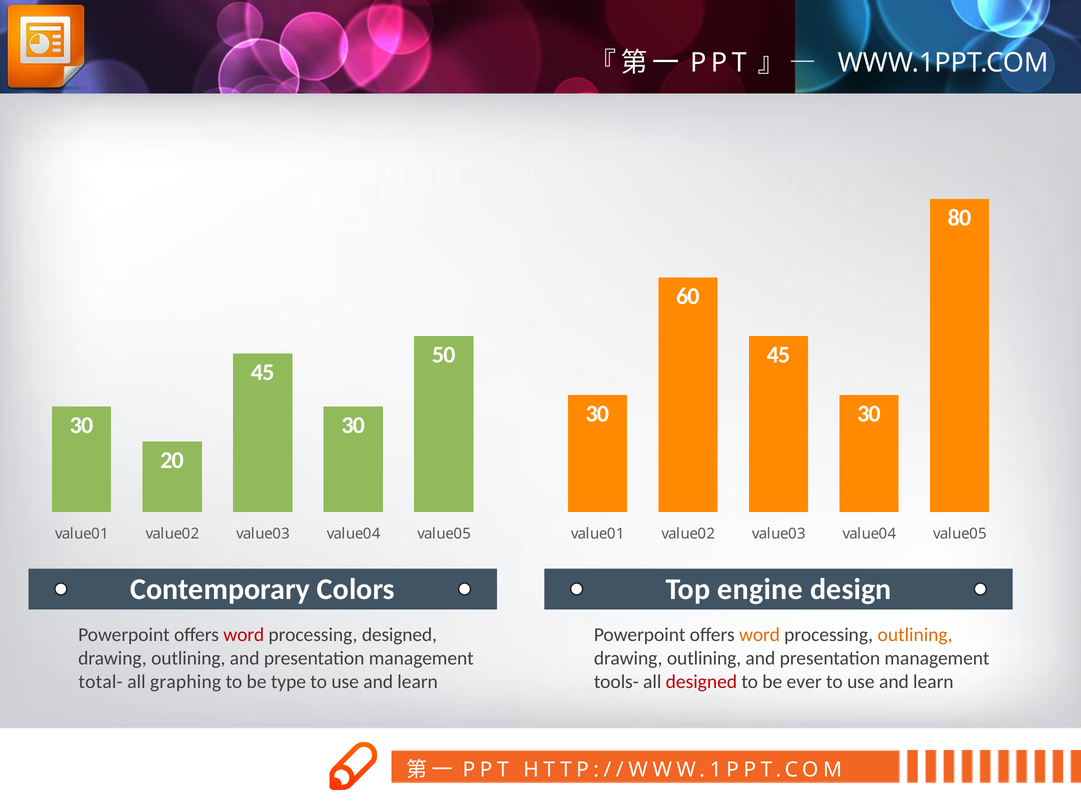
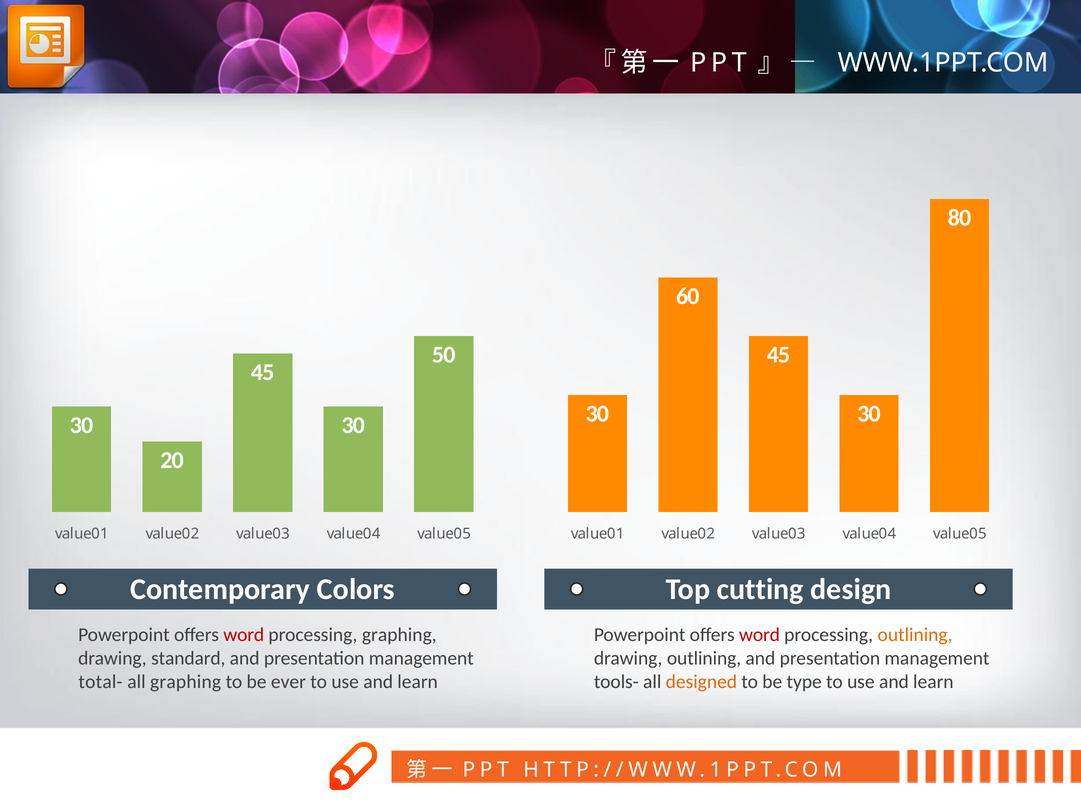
engine: engine -> cutting (760, 589)
processing designed: designed -> graphing (399, 635)
word colour: orange -> red (760, 635)
outlining: outlining -> standard (188, 658)
type: type -> ever (288, 682)
designed colour: red -> orange (701, 682)
ever: ever -> type (804, 682)
